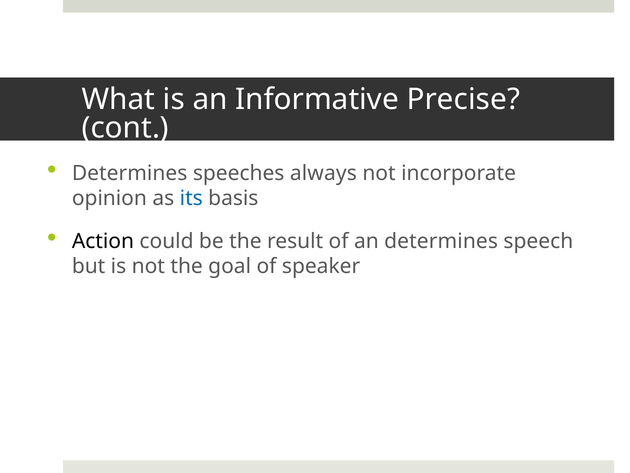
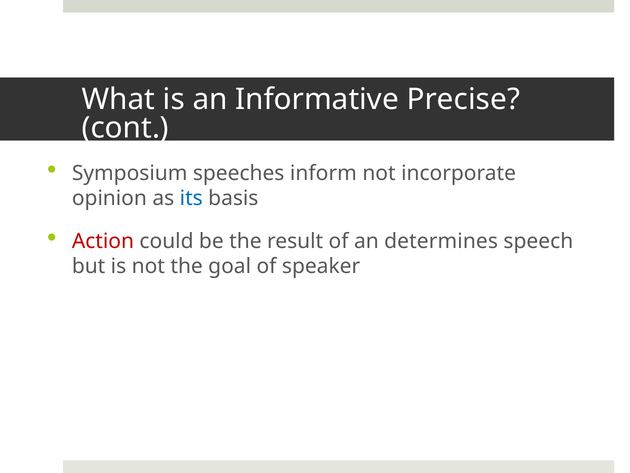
Determines: Determines -> Symposium (130, 173)
always: always -> inform (323, 173)
Action colour: black -> red (103, 241)
